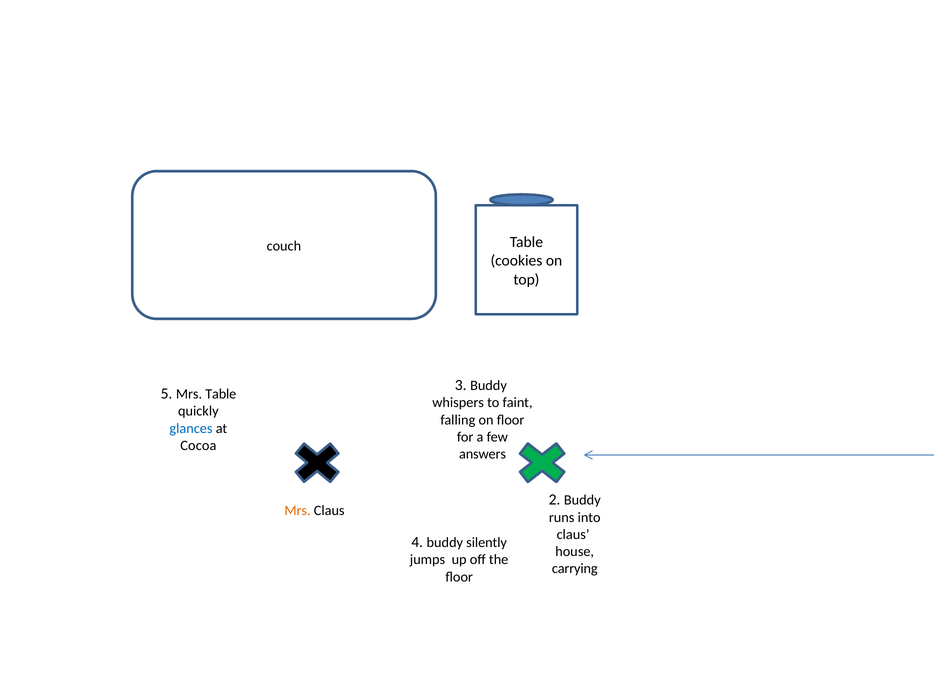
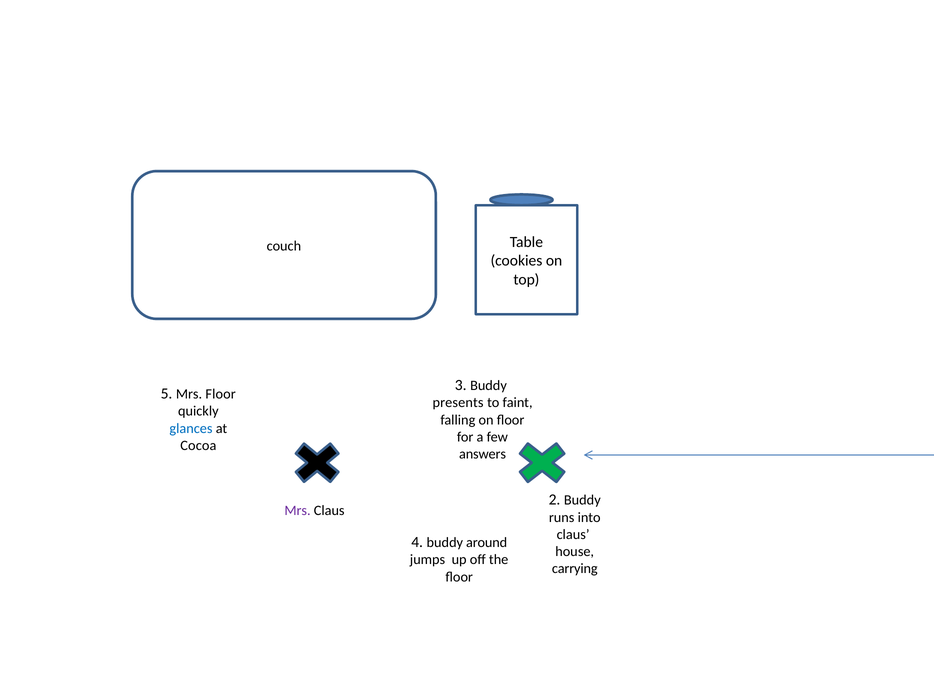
Mrs Table: Table -> Floor (221, 394)
whispers: whispers -> presents (458, 403)
Mrs colour: orange -> purple (298, 511)
silently: silently -> around (487, 543)
